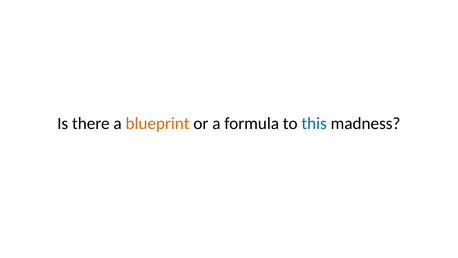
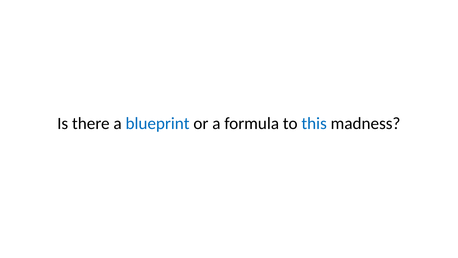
blueprint colour: orange -> blue (158, 123)
